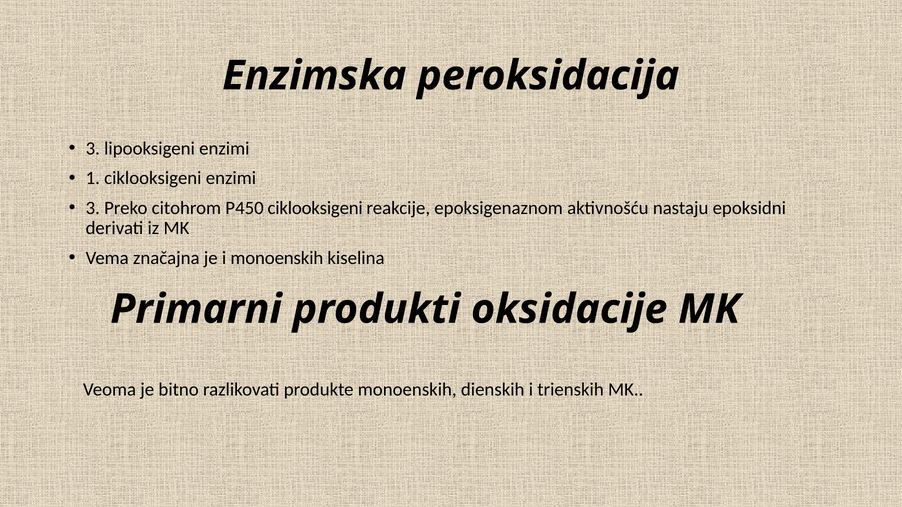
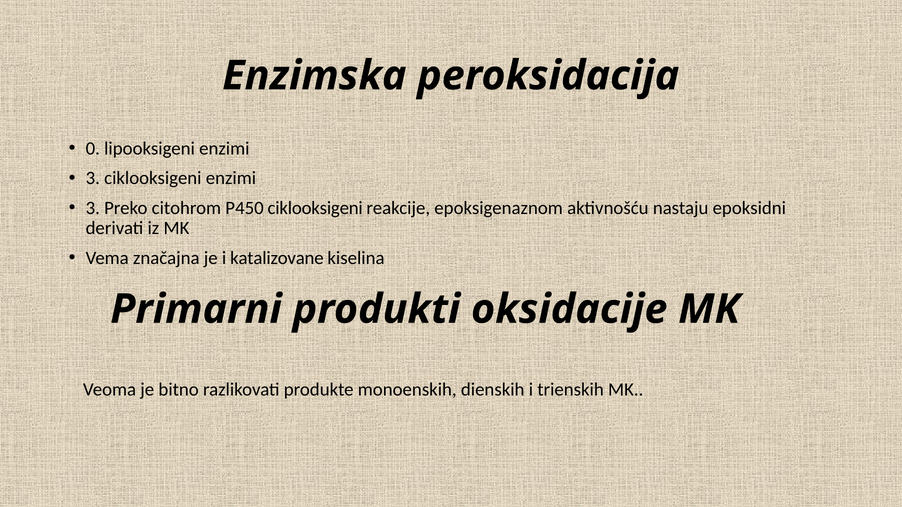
3: 3 -> 0 (93, 149)
1: 1 -> 3 (93, 178)
i monoenskih: monoenskih -> katalizovane (277, 258)
